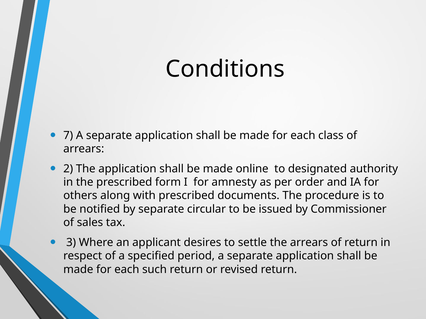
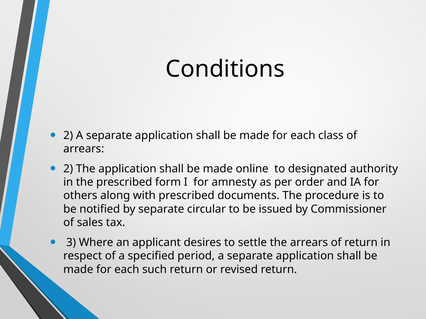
7: 7 -> 2 (68, 136)
